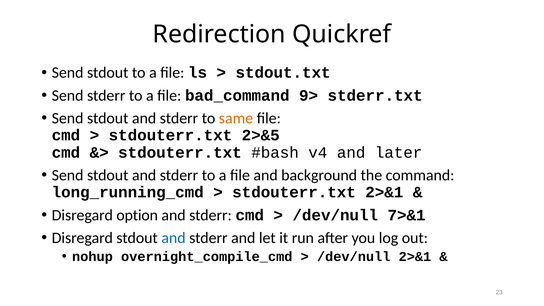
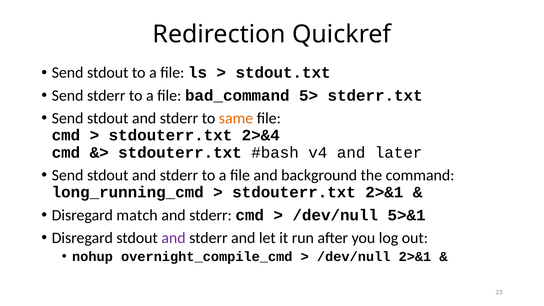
9>: 9> -> 5> (309, 96)
2>&5: 2>&5 -> 2>&4 (261, 135)
option: option -> match (137, 215)
7>&1: 7>&1 -> 5>&1 (407, 215)
and colour: blue -> purple (174, 238)
